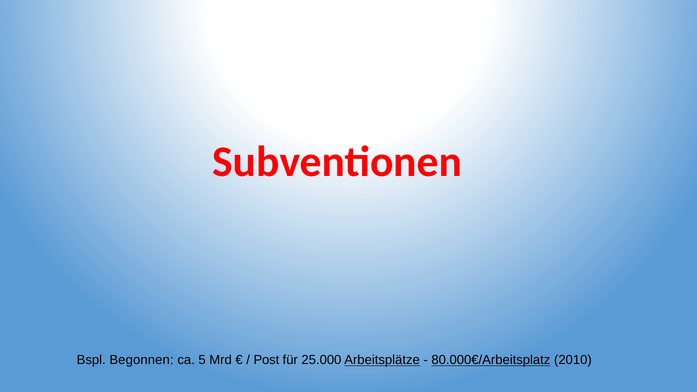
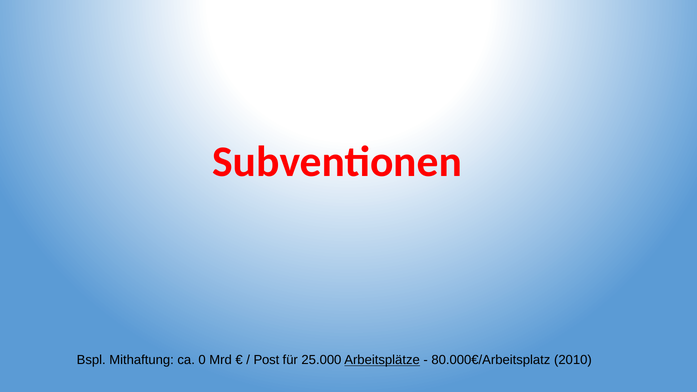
Begonnen: Begonnen -> Mithaftung (142, 360)
5: 5 -> 0 (202, 360)
80.000€/Arbeitsplatz underline: present -> none (491, 360)
